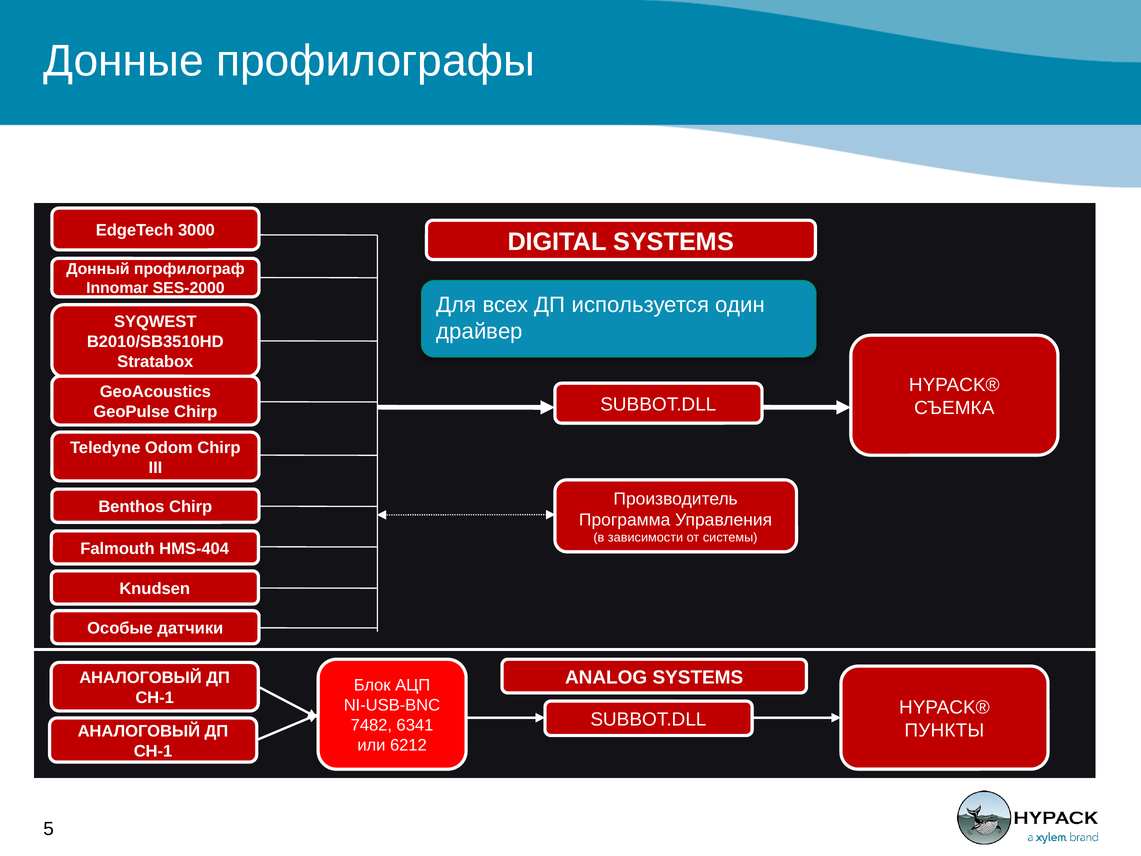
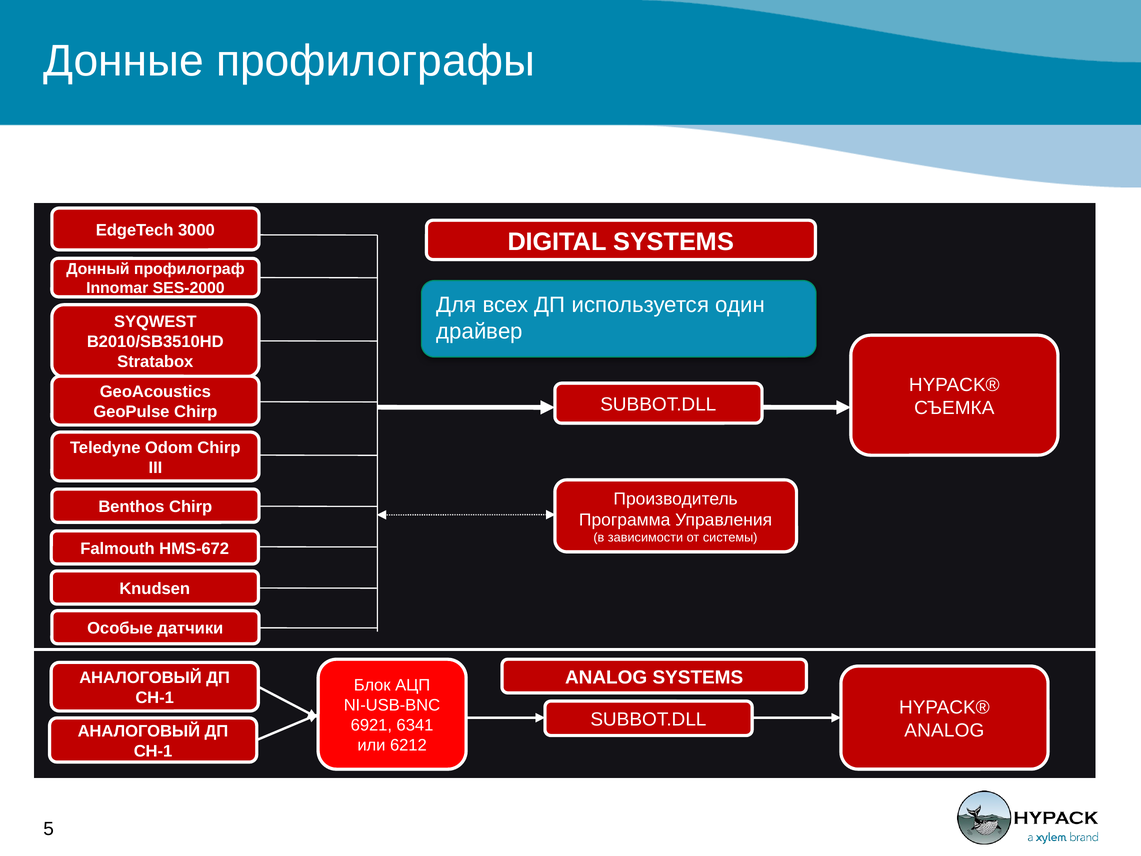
HMS-404: HMS-404 -> HMS-672 (194, 548)
7482: 7482 -> 6921 (371, 725)
ПУНКТЫ: ПУНКТЫ -> ANALOG (944, 730)
